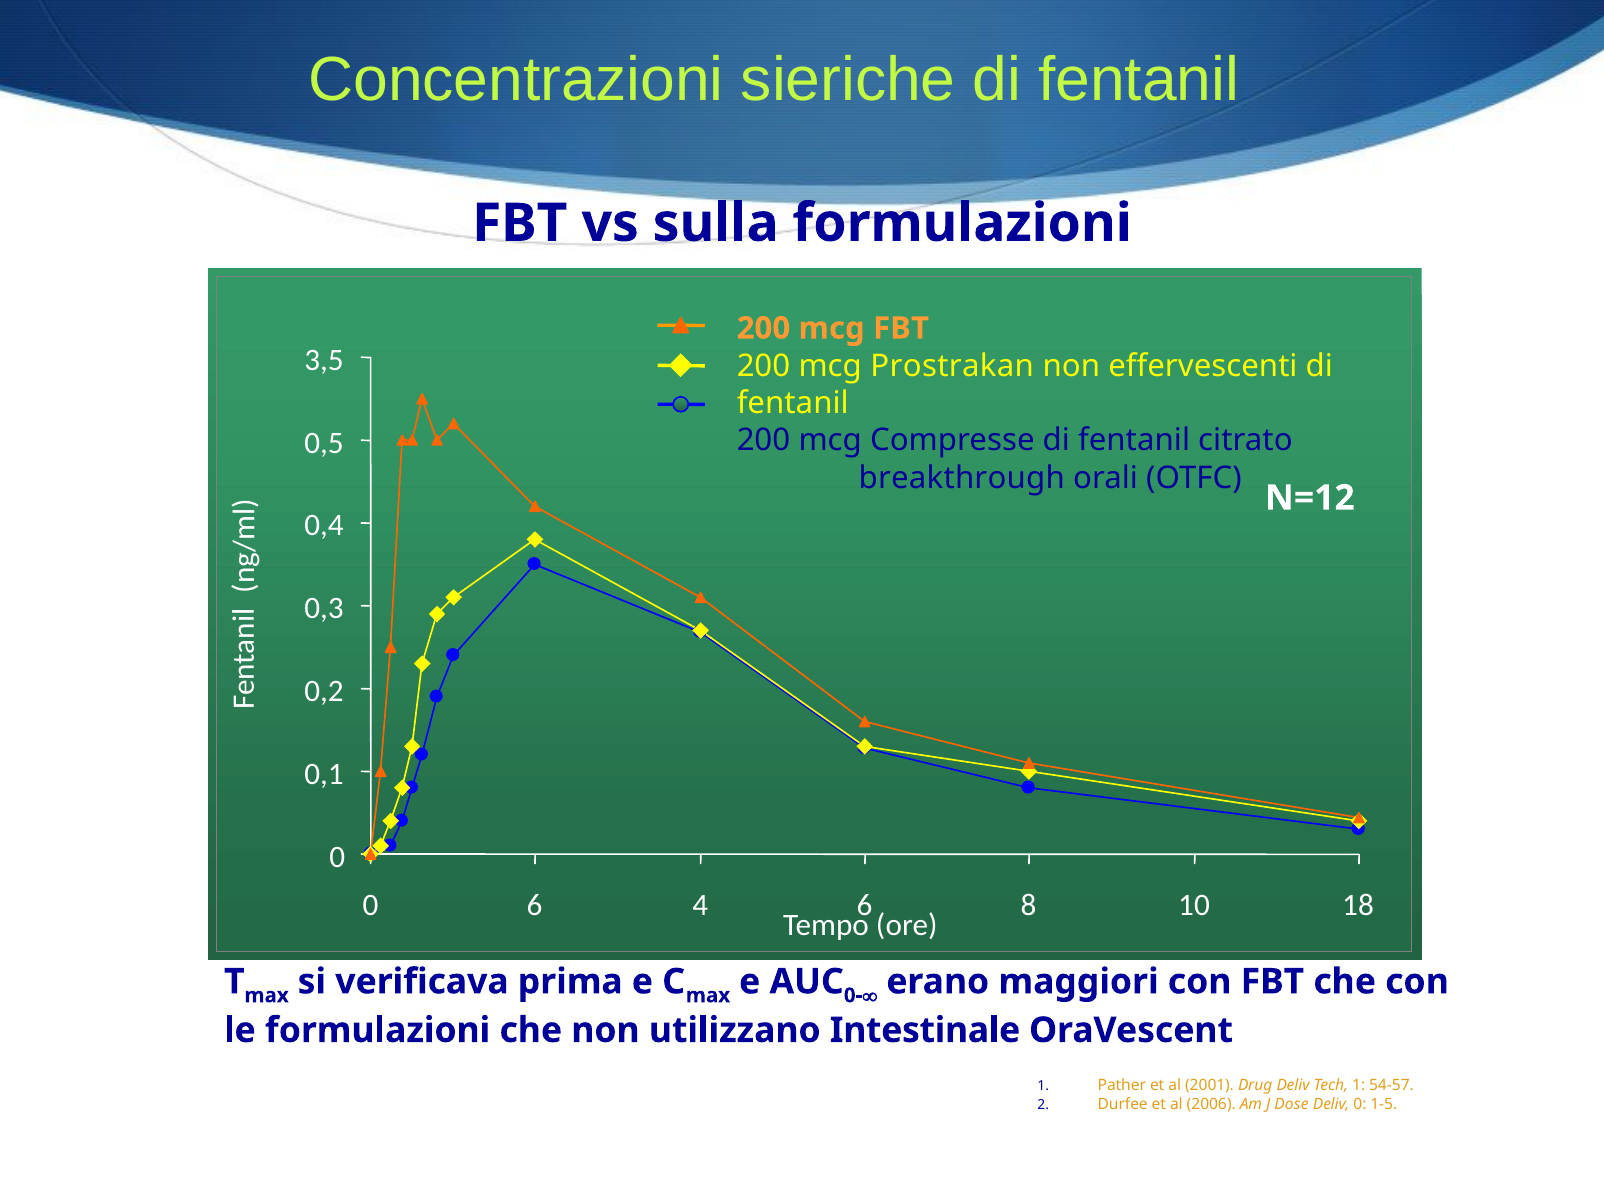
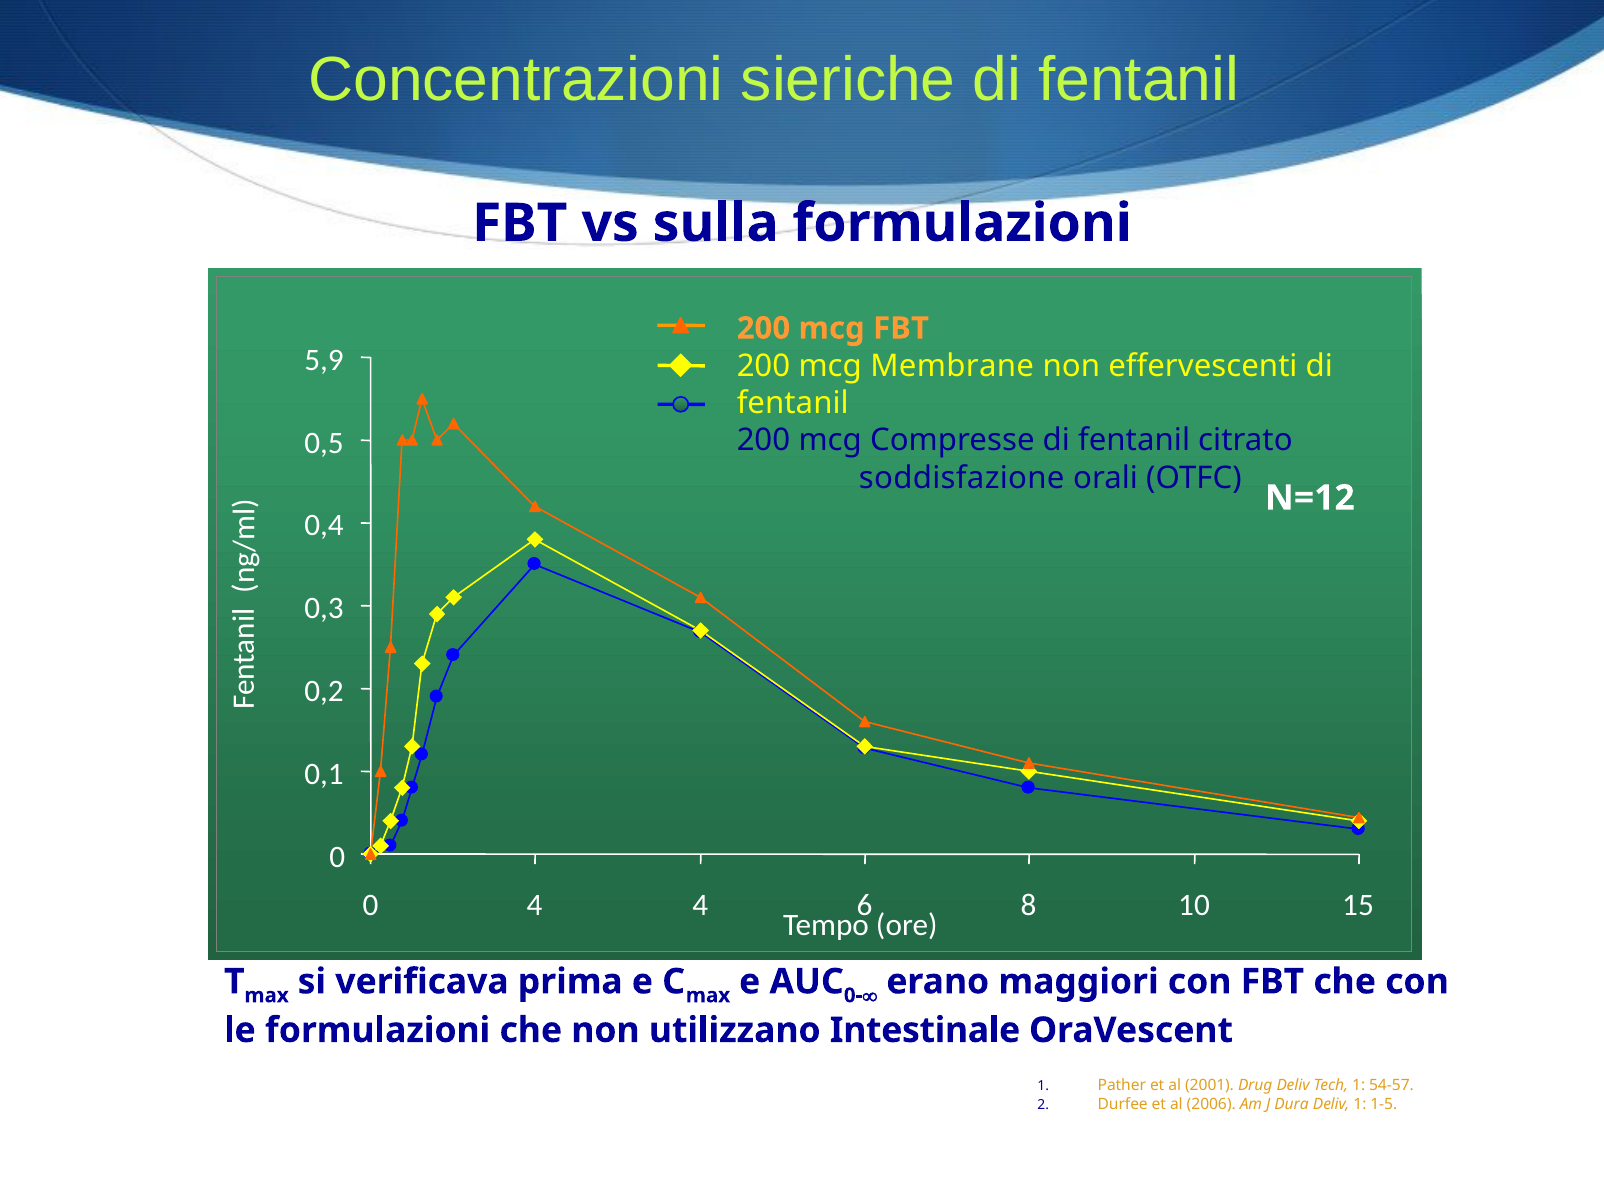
3,5: 3,5 -> 5,9 (324, 360)
Prostrakan: Prostrakan -> Membrane (952, 366)
breakthrough: breakthrough -> soddisfazione (962, 478)
0 6: 6 -> 4 (534, 905)
18: 18 -> 15 (1358, 905)
Dose: Dose -> Dura (1292, 1104)
Deliv 0: 0 -> 1 (1360, 1104)
